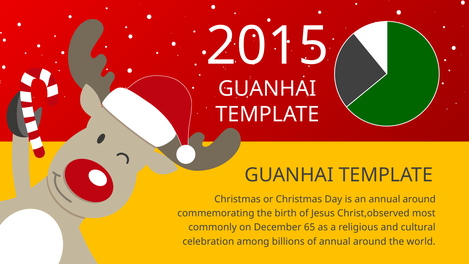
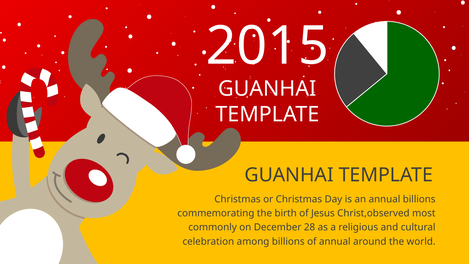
an annual around: around -> billions (419, 199)
65: 65 -> 28 (310, 227)
